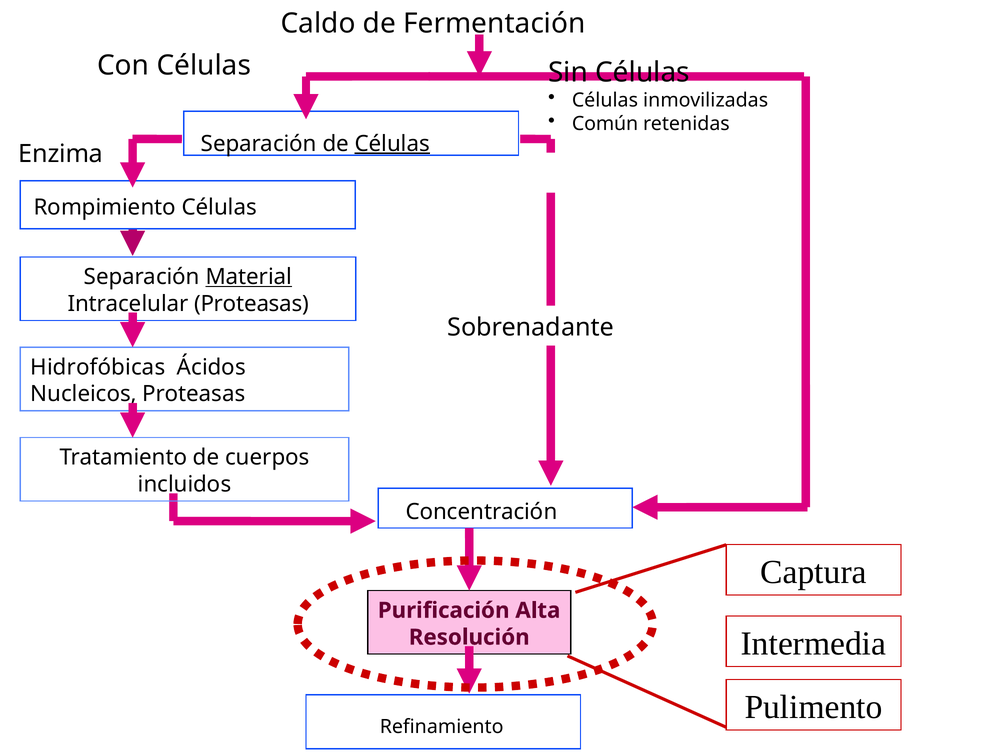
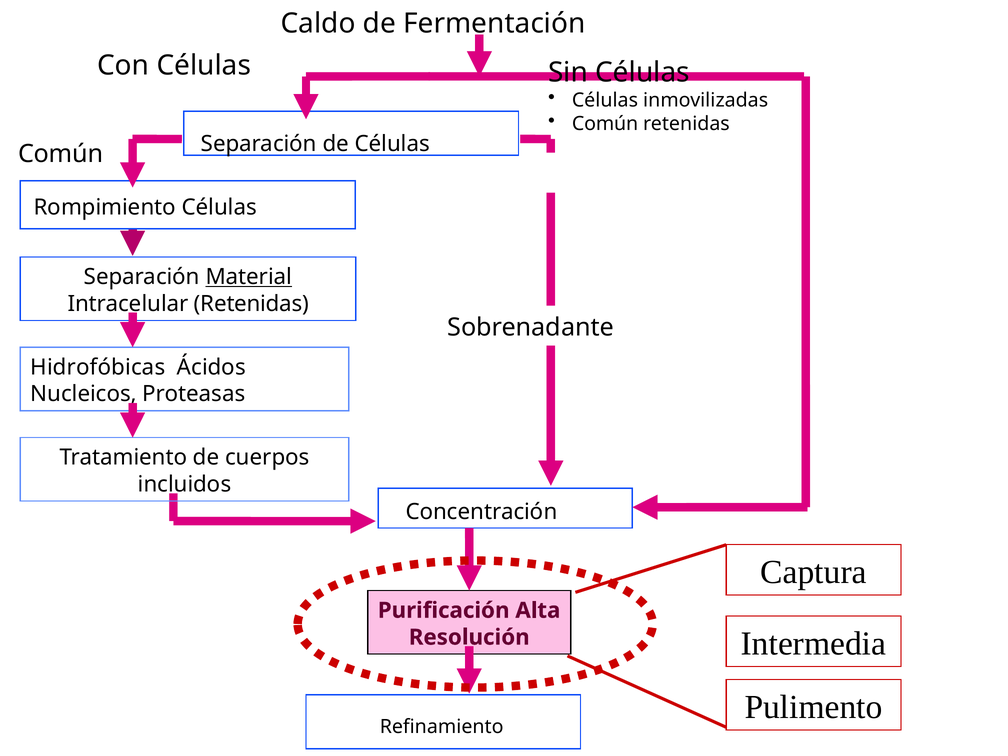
Células underline: present -> none (392, 144)
Enzima: Enzima -> Común (61, 154)
Intracelular Proteasas: Proteasas -> Retenidas (251, 304)
